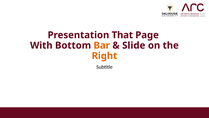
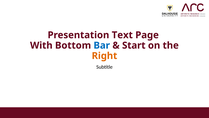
That: That -> Text (122, 35)
Bar colour: orange -> blue (102, 45)
Slide: Slide -> Start (134, 45)
